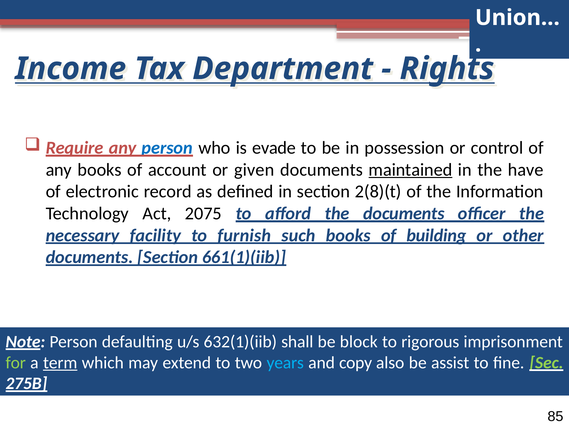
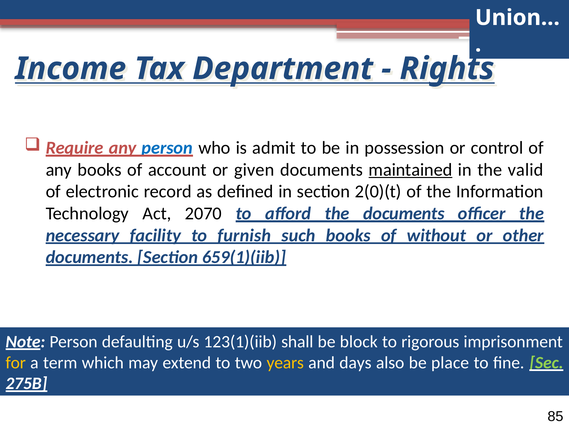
evade: evade -> admit (274, 148)
have: have -> valid (526, 170)
2(8)(t: 2(8)(t -> 2(0)(t (378, 192)
2075: 2075 -> 2070 (203, 213)
building: building -> without (436, 235)
661(1)(iib: 661(1)(iib -> 659(1)(iib (244, 257)
632(1)(iib: 632(1)(iib -> 123(1)(iib (240, 342)
for colour: light green -> yellow (16, 362)
term underline: present -> none (60, 362)
years colour: light blue -> yellow (285, 362)
copy: copy -> days (355, 362)
assist: assist -> place (450, 362)
